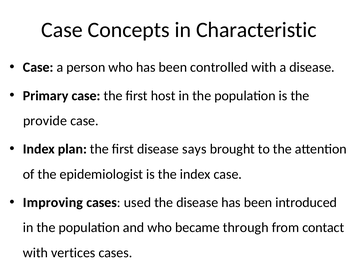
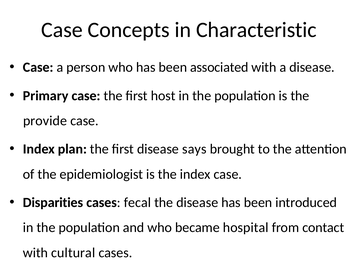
controlled: controlled -> associated (219, 67)
Improving: Improving -> Disparities (53, 202)
used: used -> fecal (137, 202)
through: through -> hospital (246, 227)
vertices: vertices -> cultural (73, 252)
